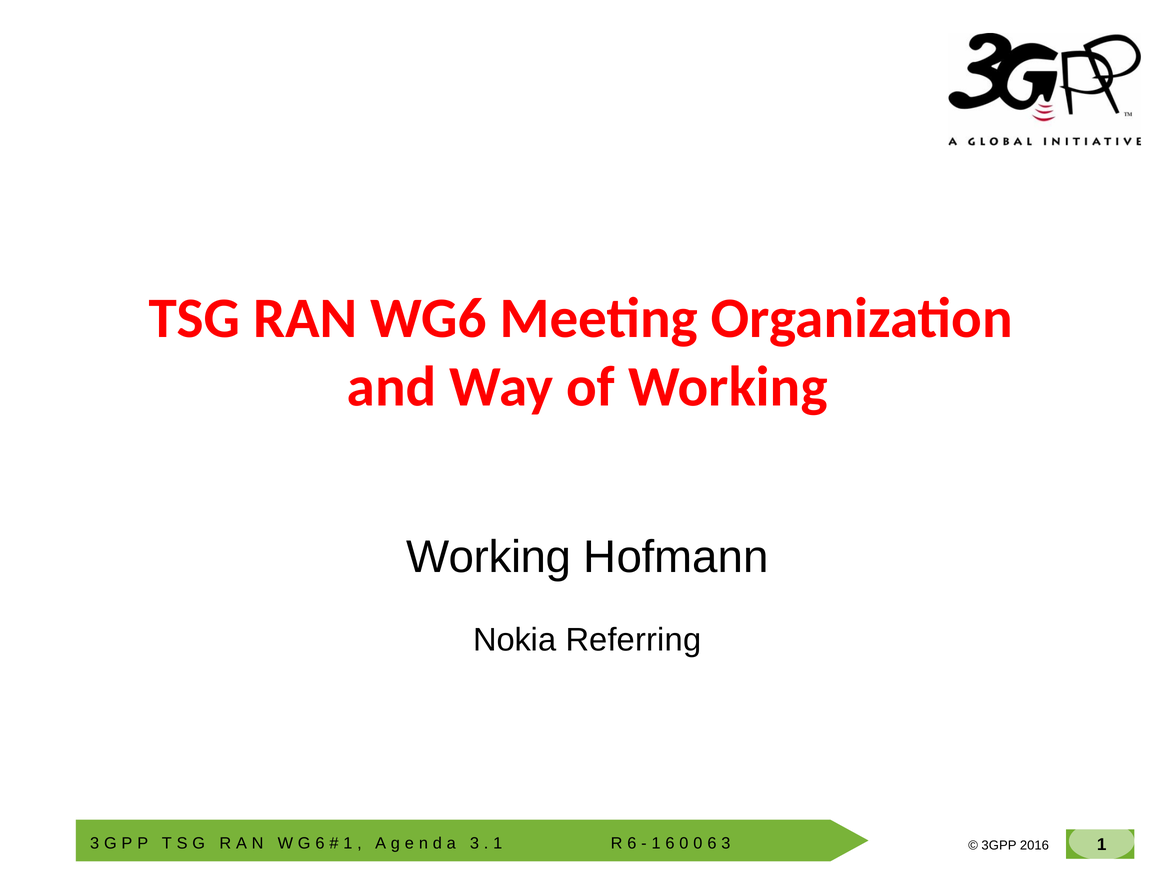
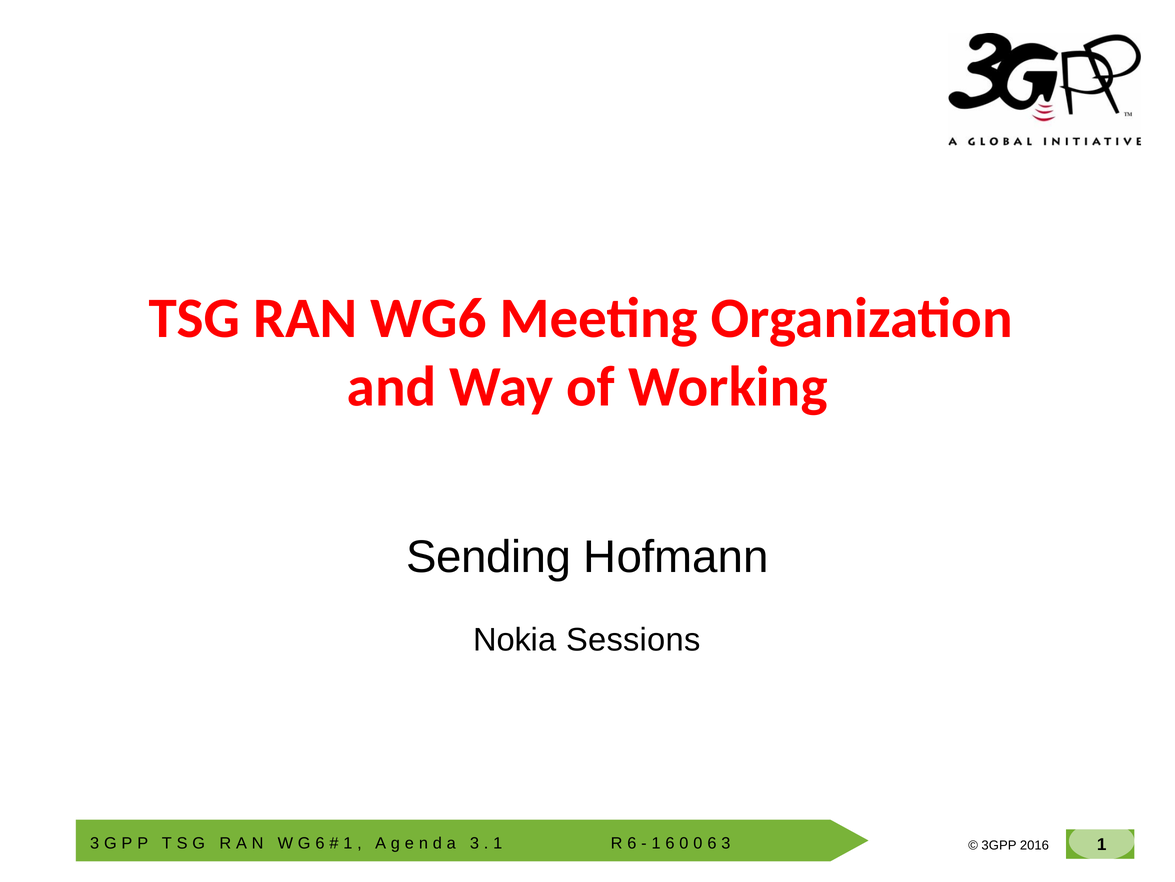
Working: Working -> Sending (489, 557)
Referring: Referring -> Sessions (633, 639)
